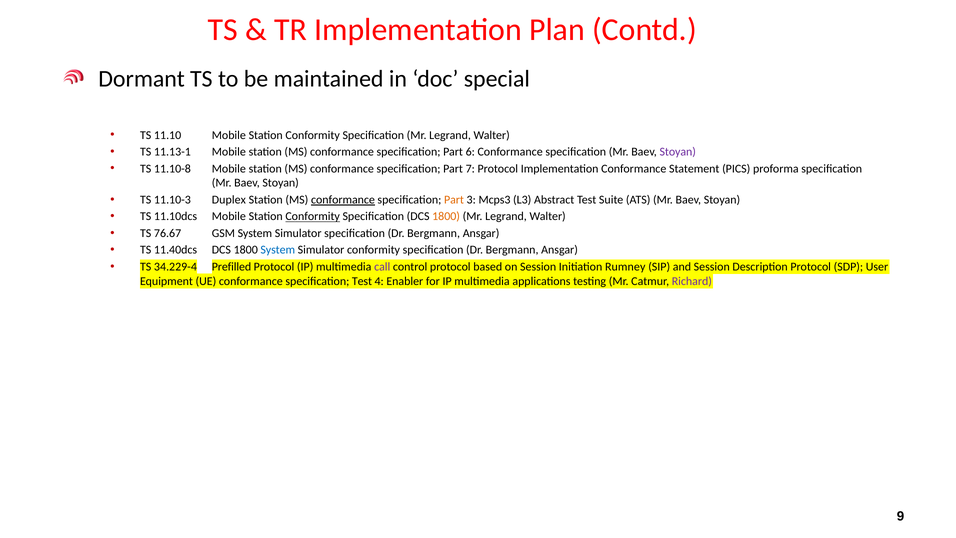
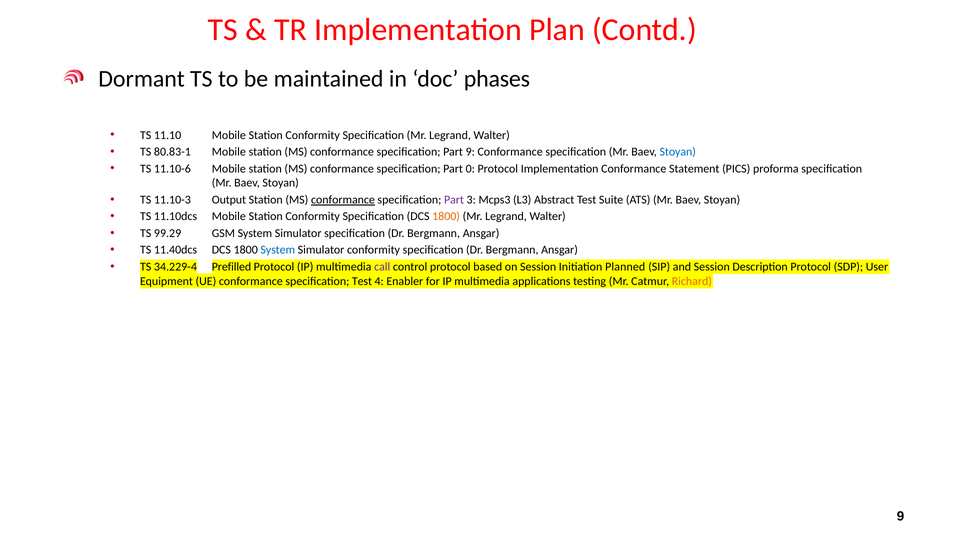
special: special -> phases (497, 79)
11.13-1: 11.13-1 -> 80.83-1 (172, 152)
Part 6: 6 -> 9 (470, 152)
Stoyan colour: purple -> blue (678, 152)
11.10-8: 11.10-8 -> 11.10-6 (172, 169)
7: 7 -> 0 (470, 169)
Duplex: Duplex -> Output (229, 200)
Part colour: orange -> purple (454, 200)
Conformity underline: present -> none (313, 216)
76.67: 76.67 -> 99.29 (168, 233)
Rumney: Rumney -> Planned (625, 267)
Richard colour: purple -> orange (692, 281)
